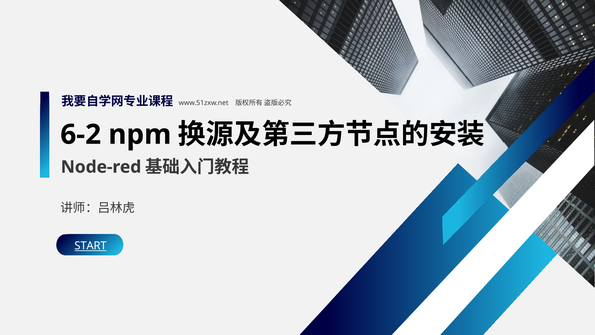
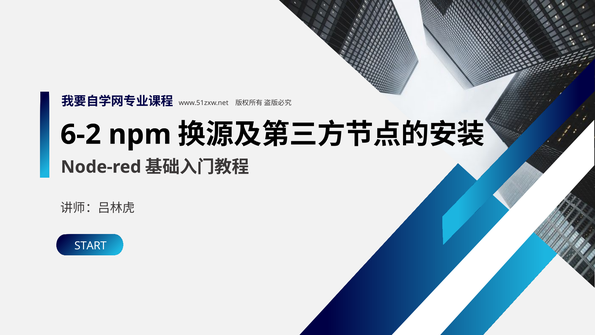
START underline: present -> none (90, 246)
